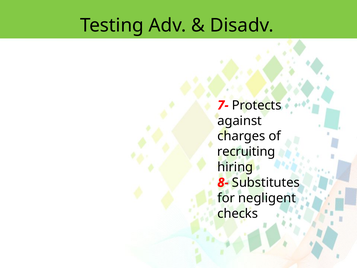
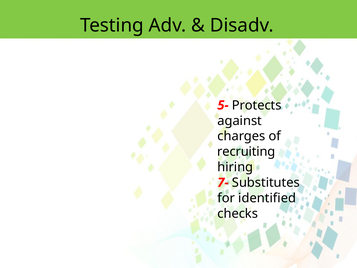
7-: 7- -> 5- (223, 105)
8-: 8- -> 7- (223, 182)
negligent: negligent -> identified (267, 198)
